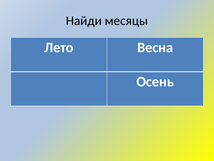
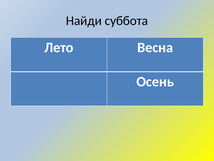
месяцы: месяцы -> суббота (126, 21)
